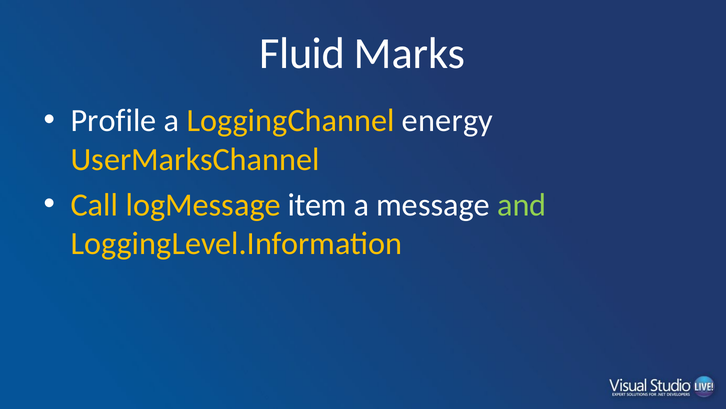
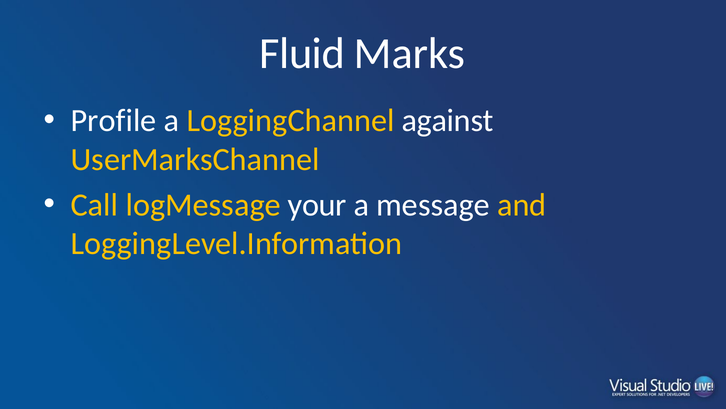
energy: energy -> against (448, 121)
item: item -> your (317, 205)
and colour: light green -> yellow (522, 205)
